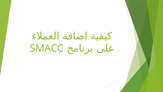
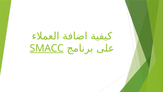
SMACC underline: none -> present (47, 48)
